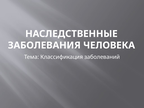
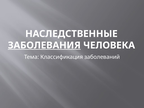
ЗАБОЛЕВАНИЯ underline: none -> present (44, 45)
